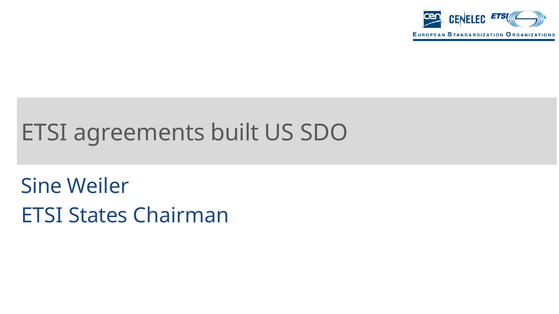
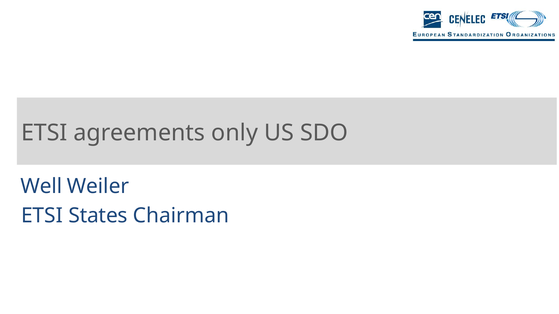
built: built -> only (235, 133)
Sine: Sine -> Well (41, 187)
